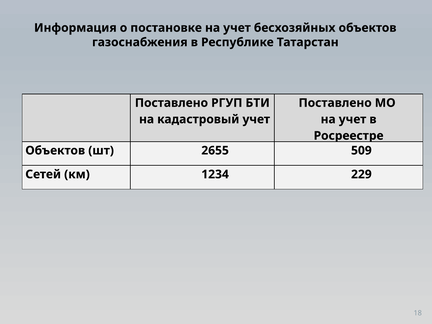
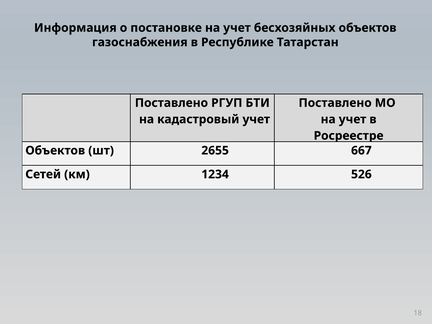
509: 509 -> 667 (361, 151)
229: 229 -> 526 (361, 174)
